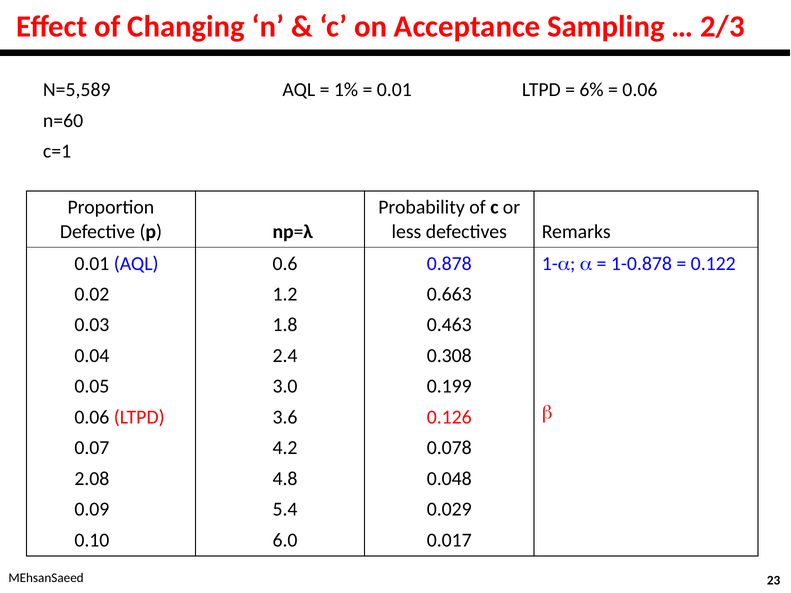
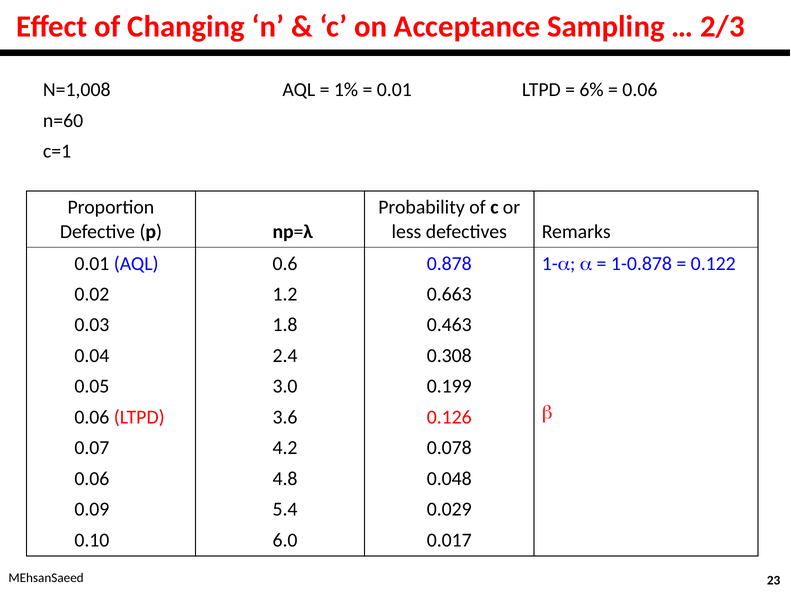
N=5,589: N=5,589 -> N=1,008 (77, 90)
2.08: 2.08 -> 0.06 (92, 479)
